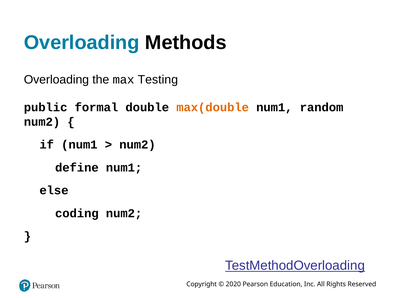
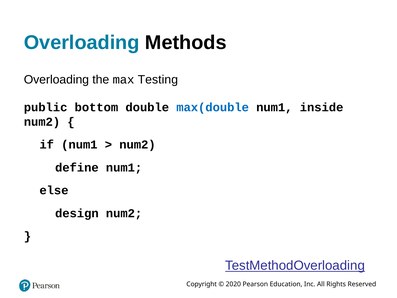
formal: formal -> bottom (96, 107)
max(double colour: orange -> blue (213, 107)
random: random -> inside (322, 107)
coding: coding -> design (77, 213)
